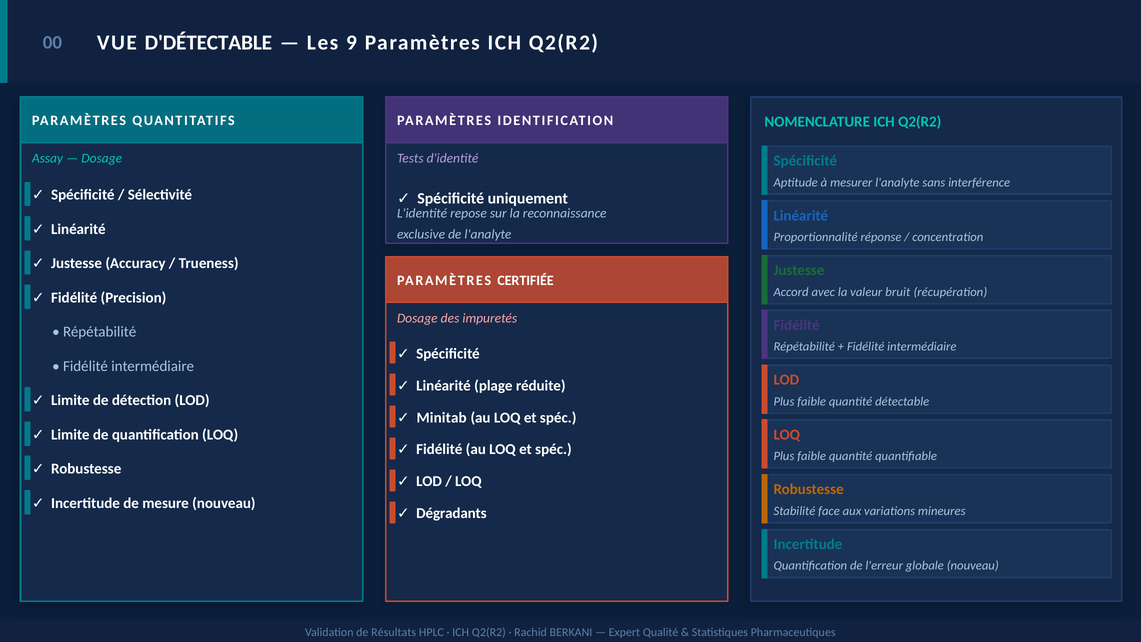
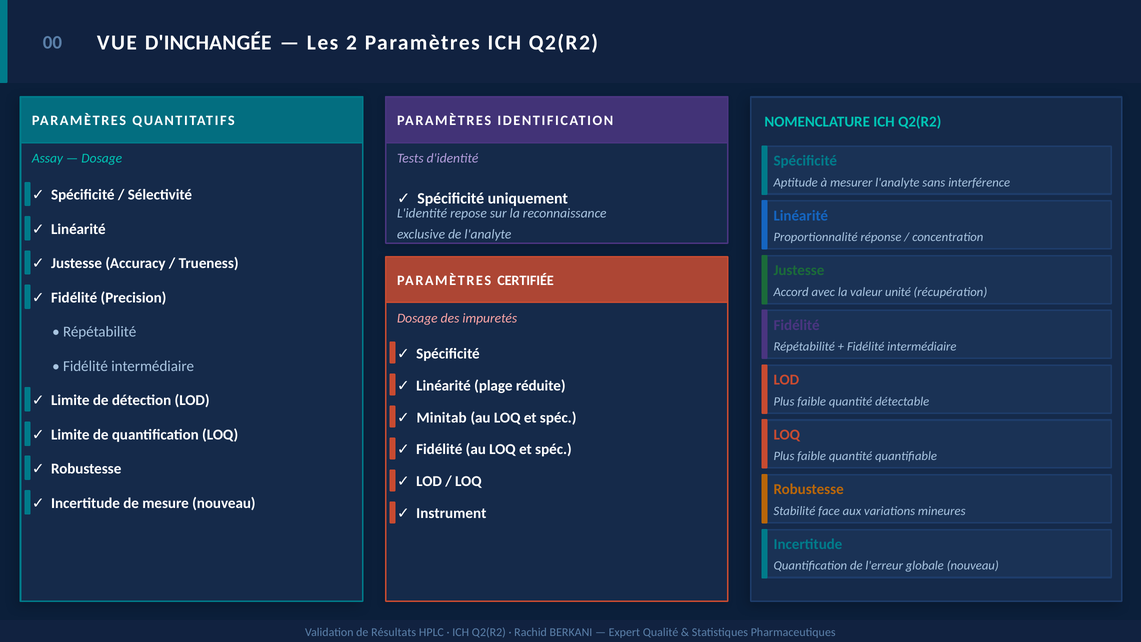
D'DÉTECTABLE: D'DÉTECTABLE -> D'INCHANGÉE (208, 43)
9: 9 -> 2 (352, 43)
bruit: bruit -> unité (898, 292)
Dégradants: Dégradants -> Instrument (451, 513)
